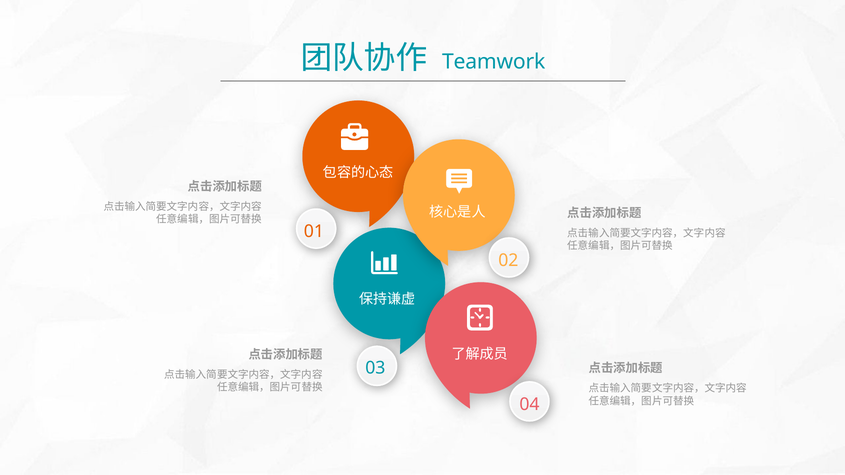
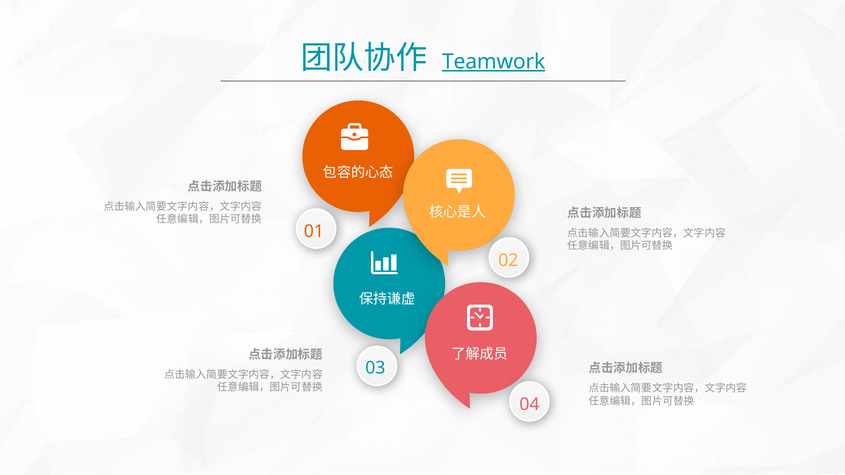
Teamwork underline: none -> present (494, 62)
